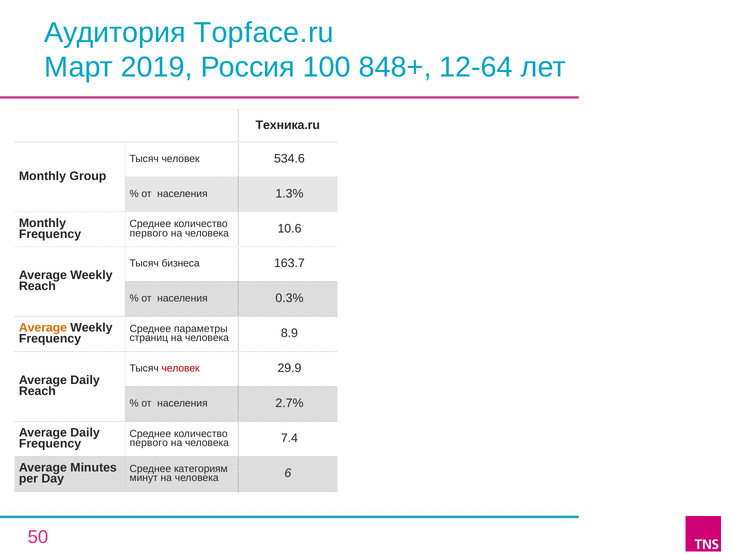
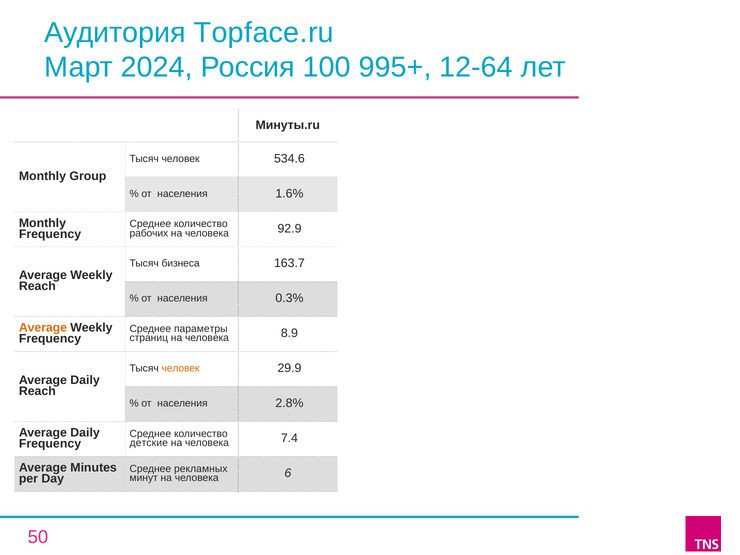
2019: 2019 -> 2024 (157, 67)
848+: 848+ -> 995+ (395, 67)
Техника.ru: Техника.ru -> Минуты.ru (288, 125)
1.3%: 1.3% -> 1.6% (290, 193)
первого: первого -> рабочих (149, 233)
10.6: 10.6 -> 92.9 (290, 228)
человек colour: red -> orange (181, 368)
2.7%: 2.7% -> 2.8% (290, 403)
первого: первого -> детские (149, 443)
категориям: категориям -> рекламных (201, 469)
